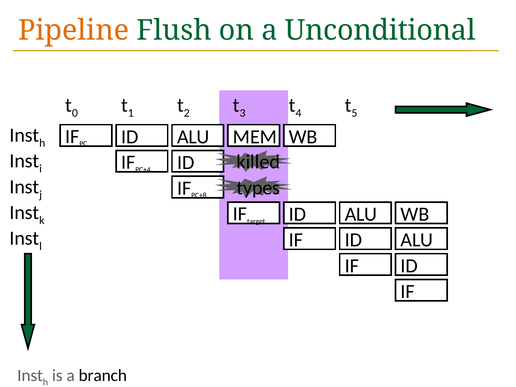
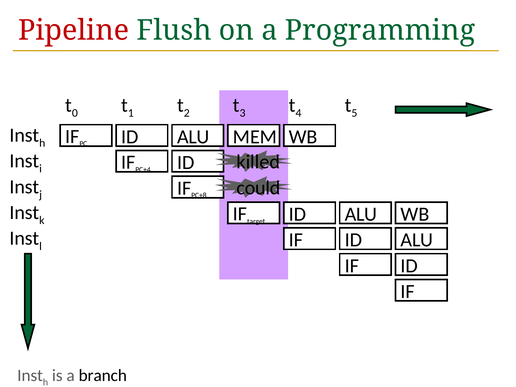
Pipeline colour: orange -> red (74, 30)
Unconditional: Unconditional -> Programming (380, 30)
types: types -> could (258, 188)
